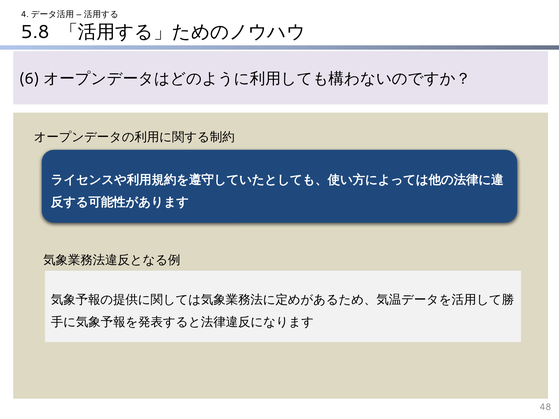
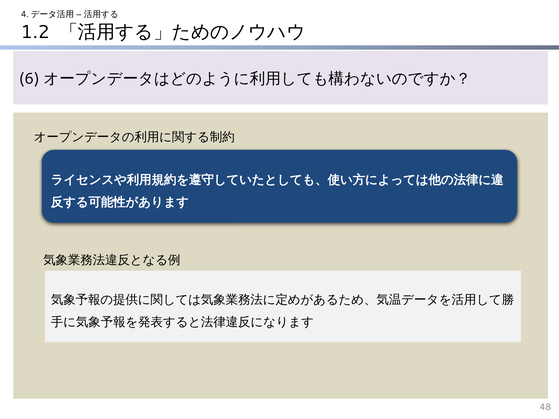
5.8: 5.8 -> 1.2 (35, 32)
